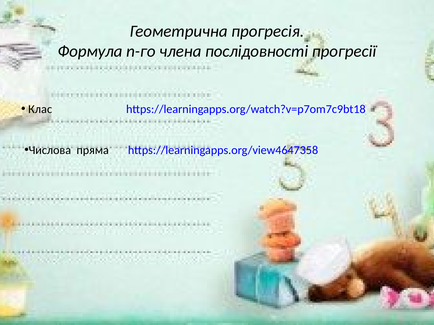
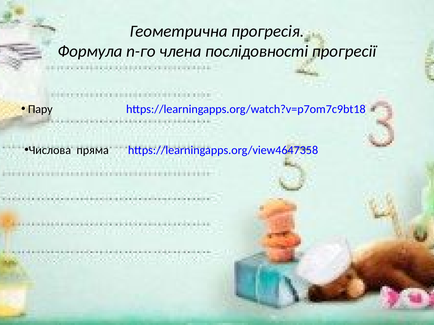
Клас: Клас -> Пару (40, 109)
